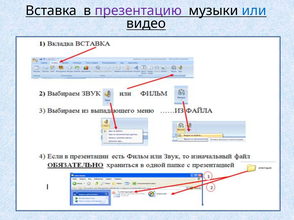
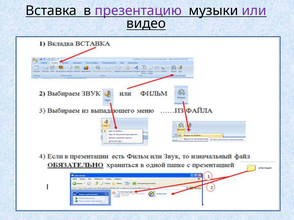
или colour: blue -> purple (254, 11)
